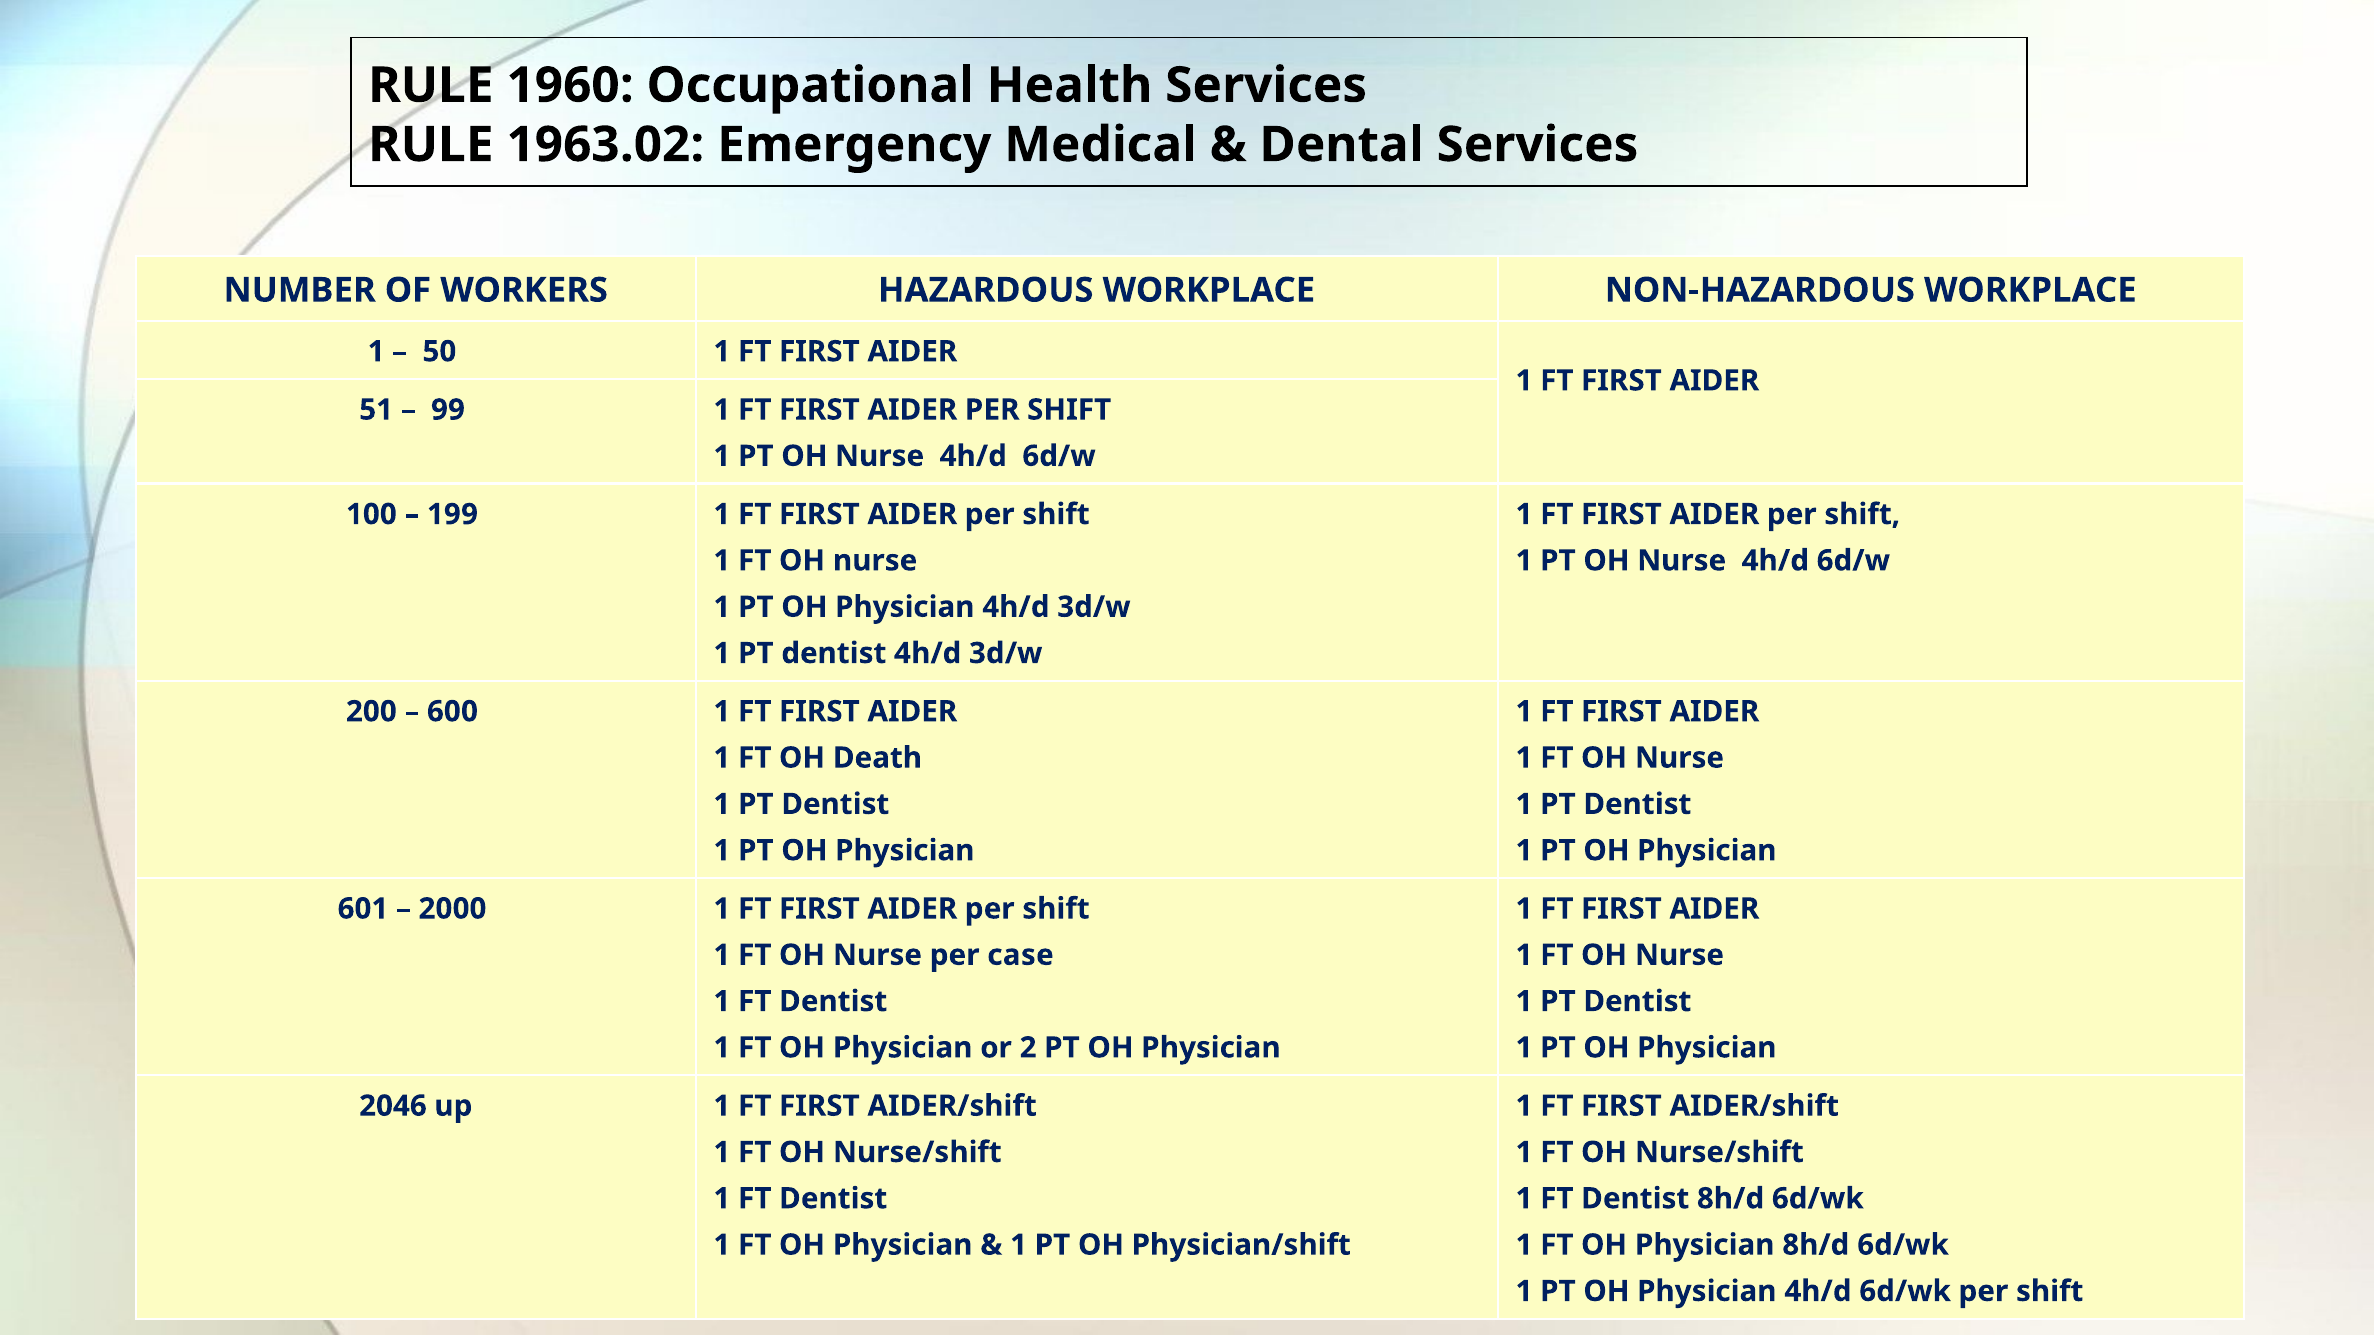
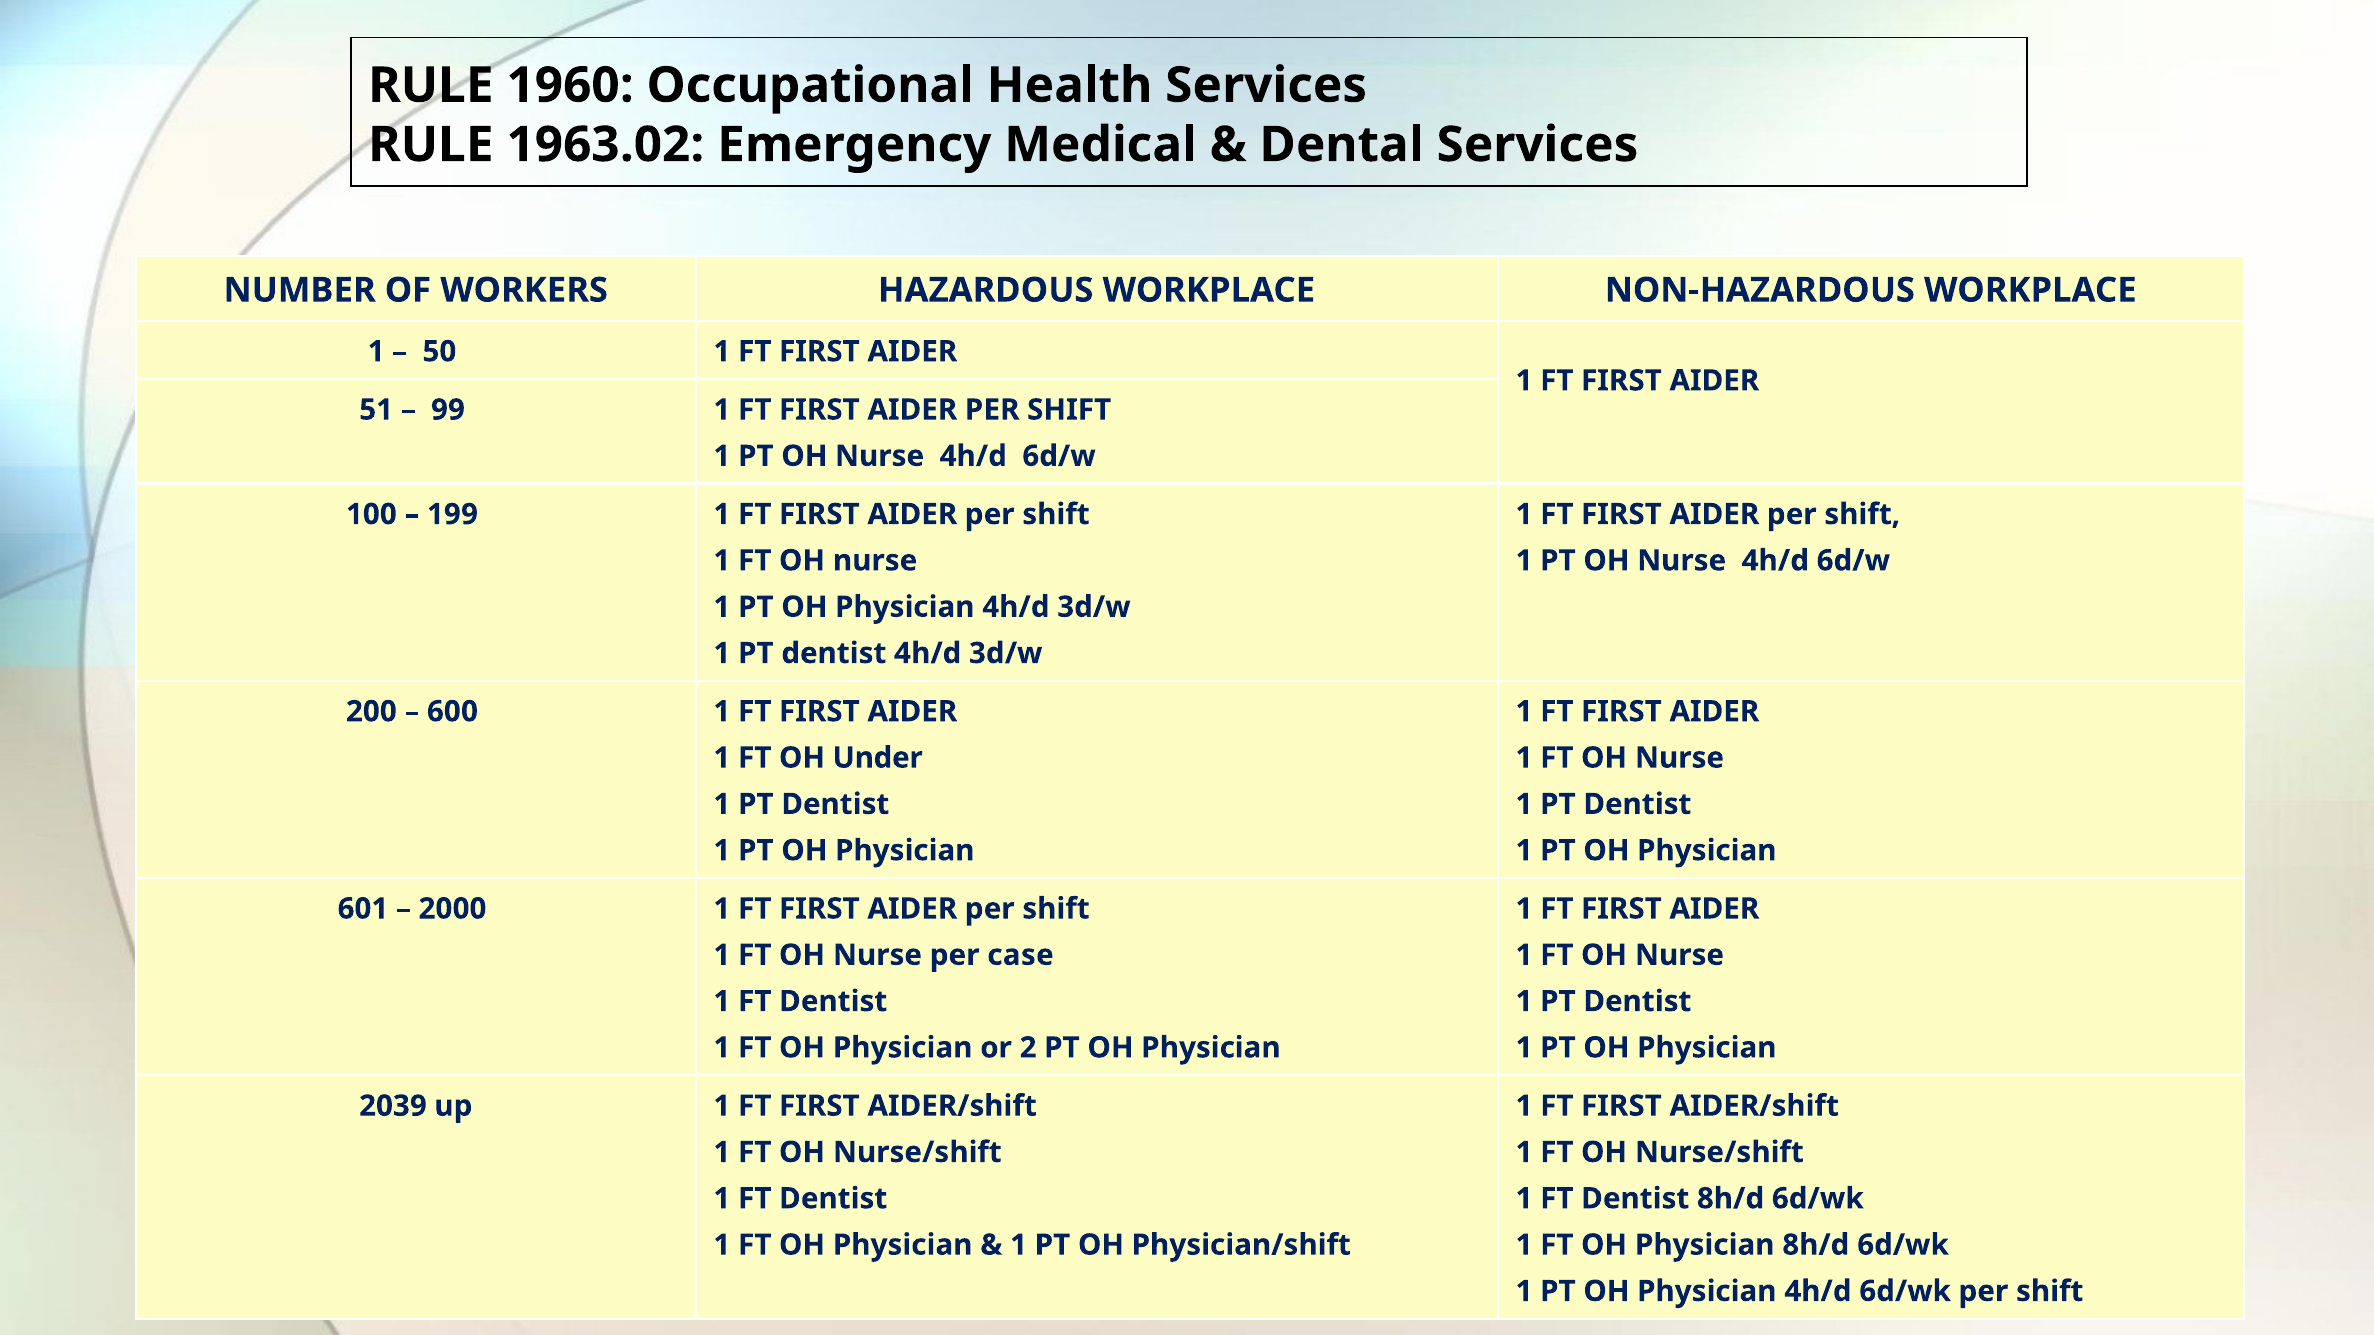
Death: Death -> Under (878, 758)
2046: 2046 -> 2039 (393, 1106)
